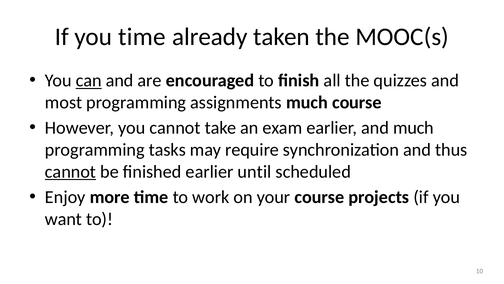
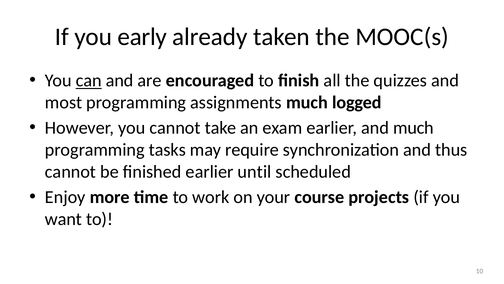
you time: time -> early (142, 37)
much course: course -> logged (357, 102)
cannot underline: present -> none (71, 171)
